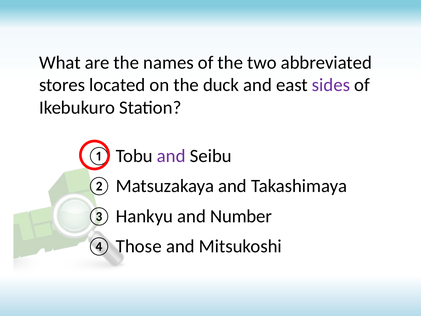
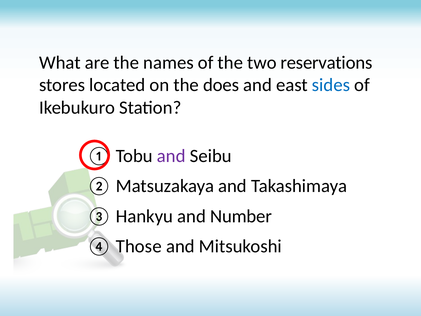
abbreviated: abbreviated -> reservations (326, 63)
duck: duck -> does (221, 85)
sides colour: purple -> blue (331, 85)
